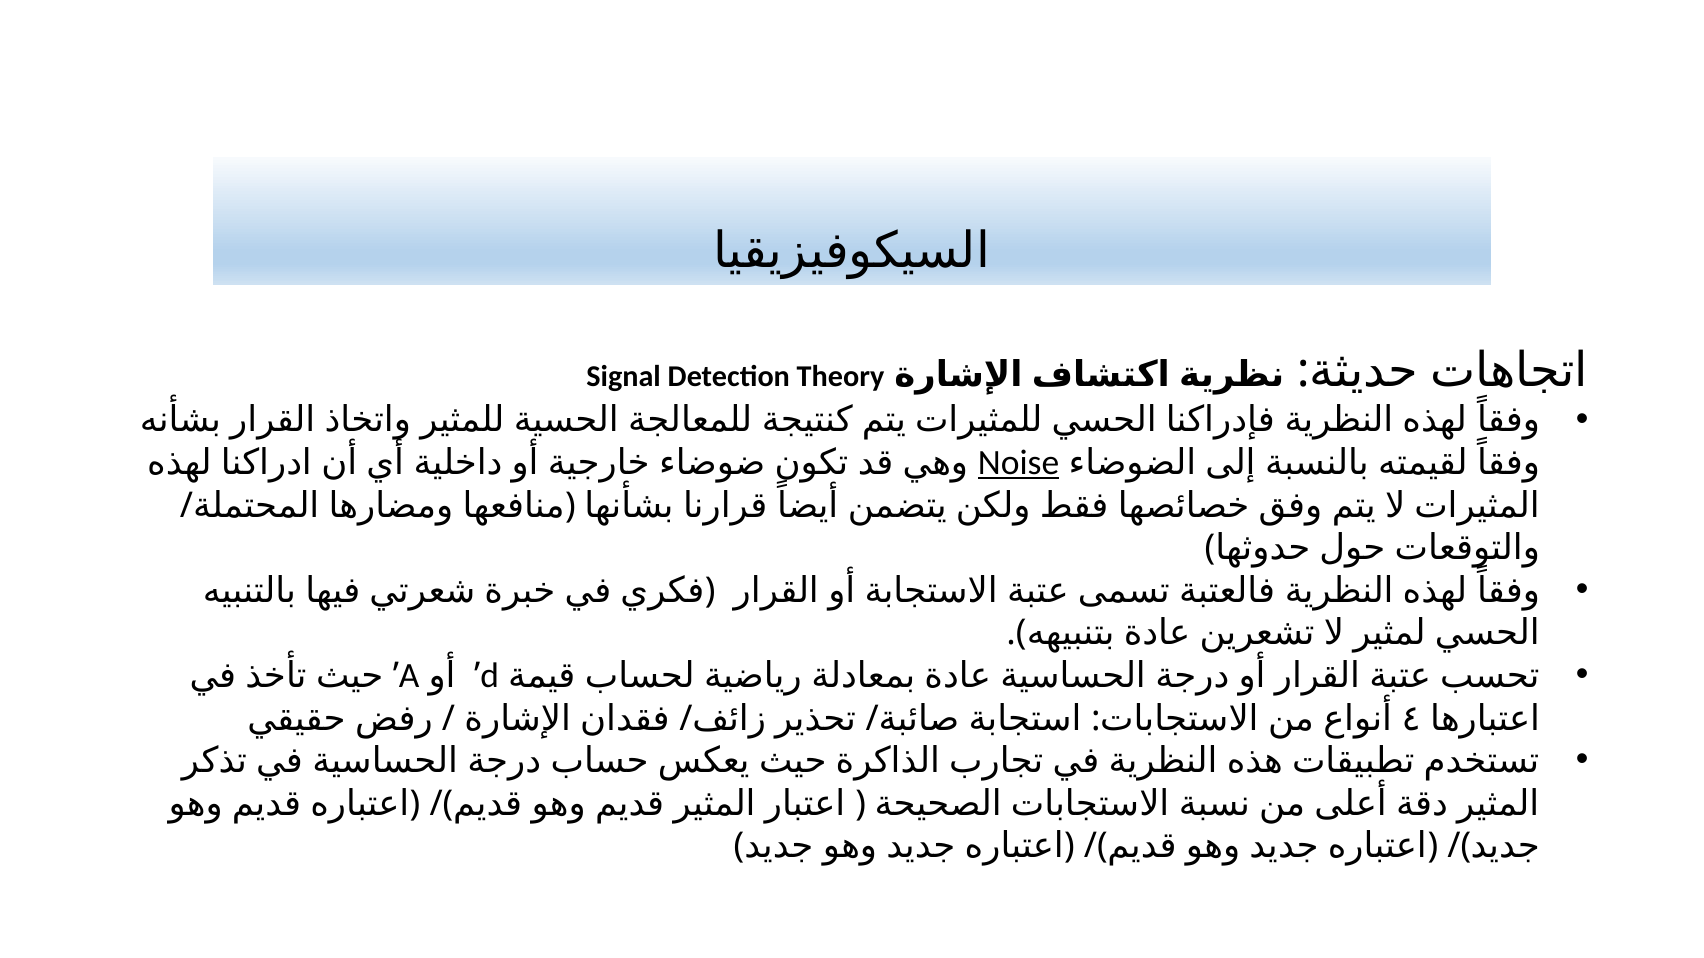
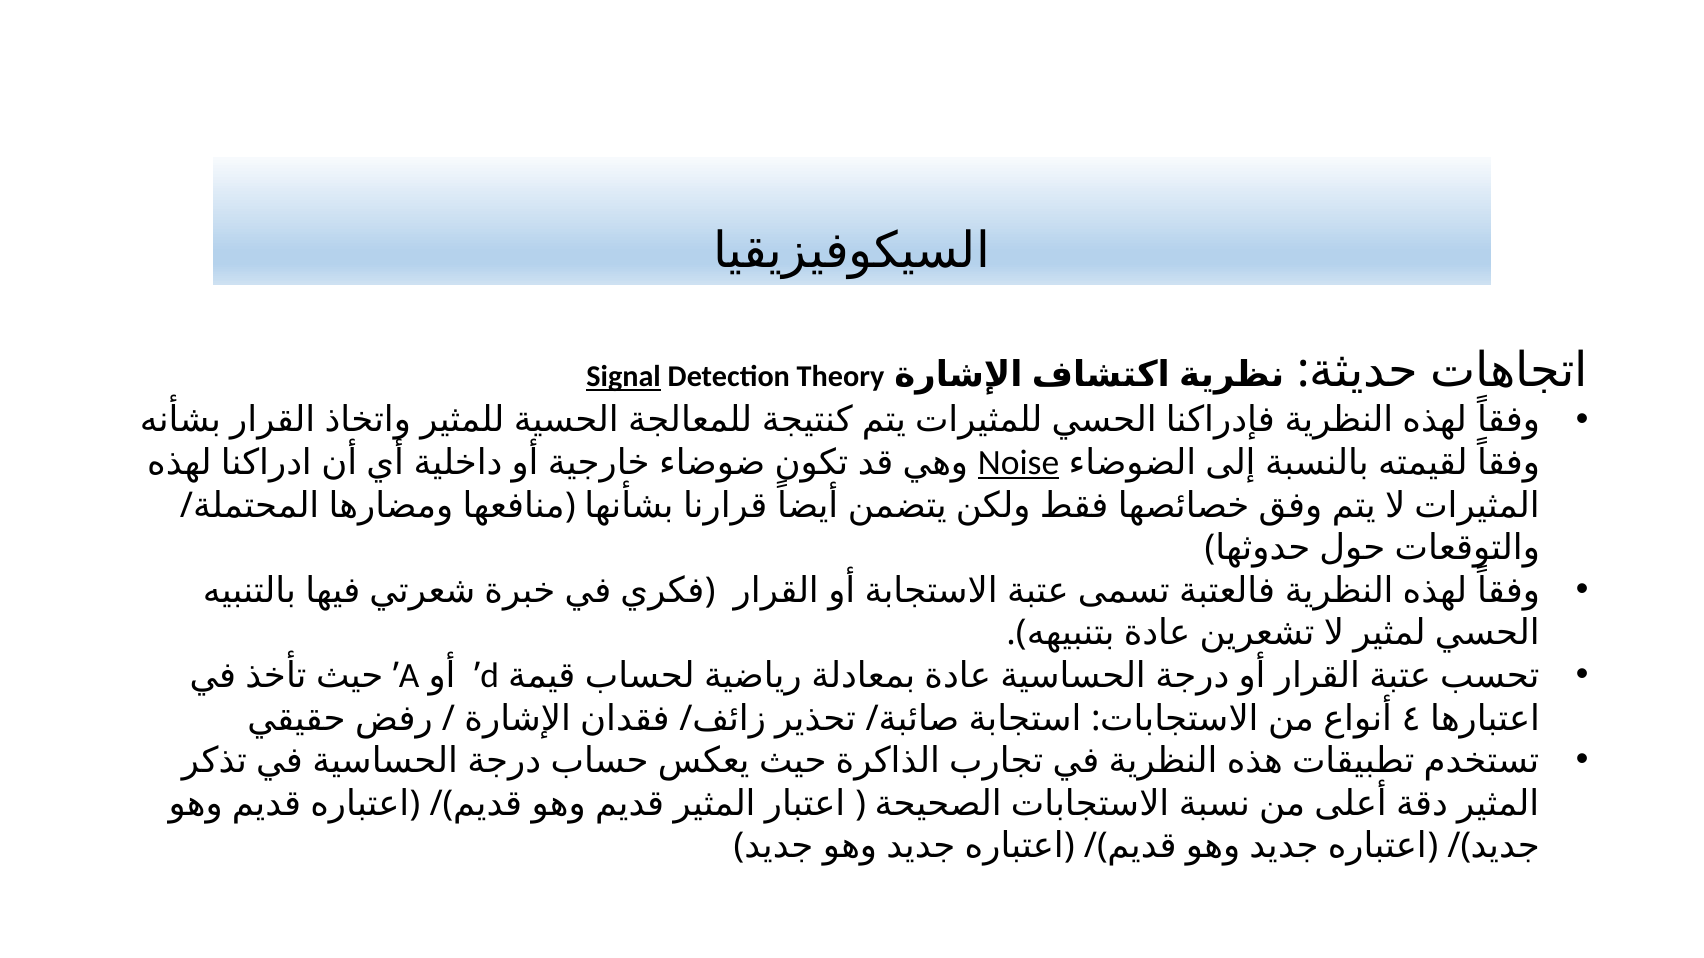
Signal underline: none -> present (624, 377)
